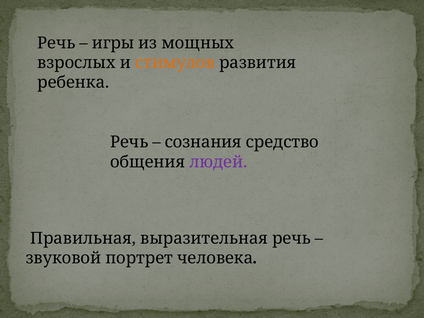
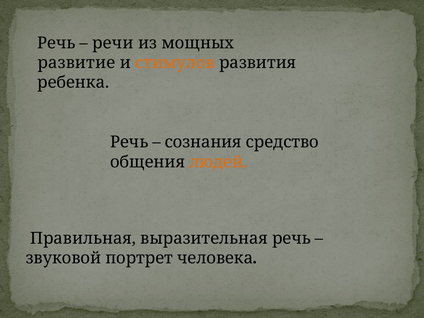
игры: игры -> речи (113, 43)
взрослых: взрослых -> развитие (76, 63)
людей colour: purple -> orange (218, 162)
